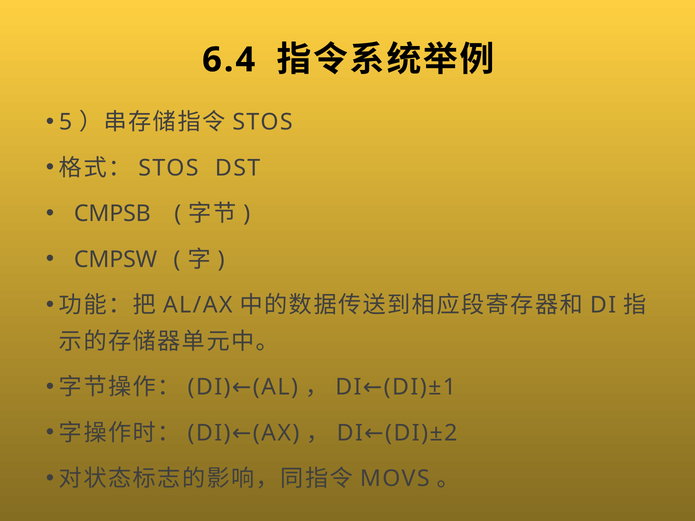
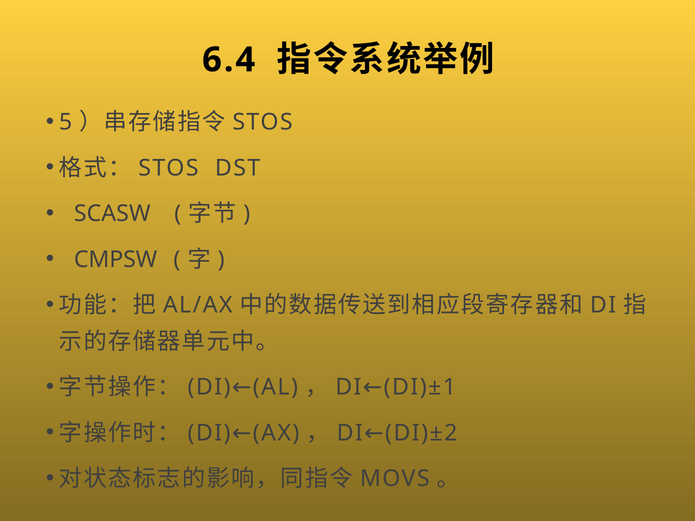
CMPSB: CMPSB -> SCASW (112, 214)
